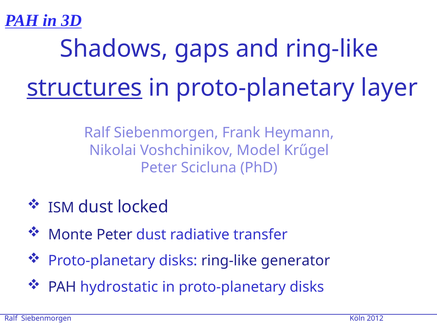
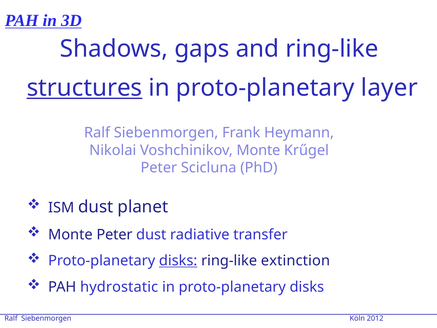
Voshchinikov Model: Model -> Monte (258, 150)
locked: locked -> planet (143, 207)
disks underline: none -> present (178, 261)
generator: generator -> extinction (295, 261)
